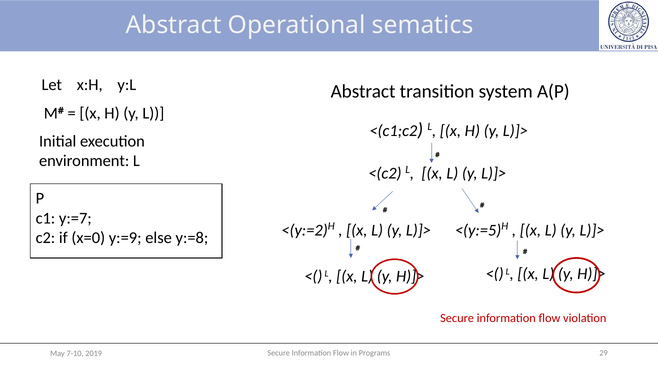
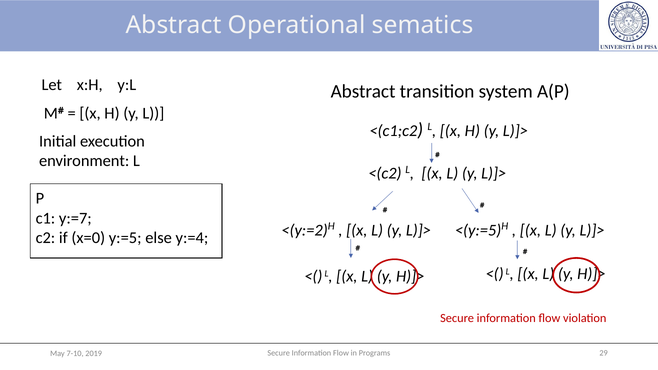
y:=9: y:=9 -> y:=5 (125, 238)
y:=8: y:=8 -> y:=4 (192, 238)
